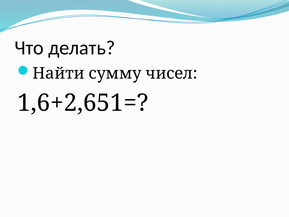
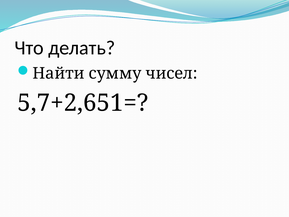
1,6+2,651=: 1,6+2,651= -> 5,7+2,651= (83, 103)
